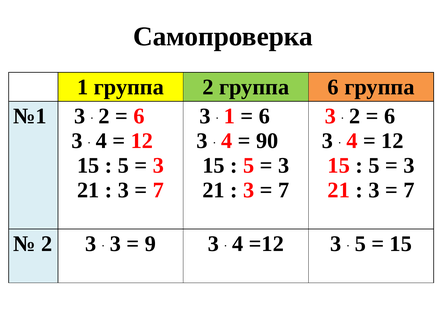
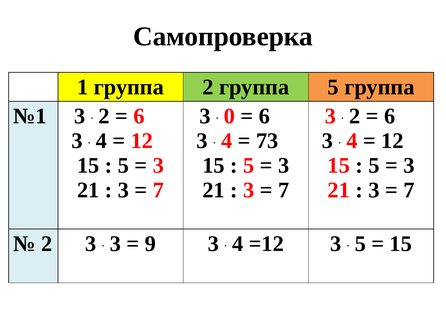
группа 6: 6 -> 5 (333, 87)
1: 1 -> 0 (229, 116)
90: 90 -> 73 (267, 141)
